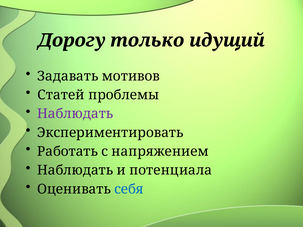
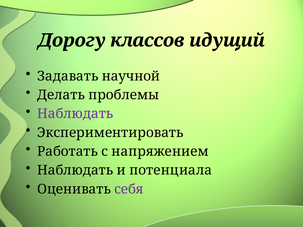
только: только -> классов (147, 40)
мотивов: мотивов -> научной (131, 76)
Статей: Статей -> Делать (61, 95)
себя colour: blue -> purple (129, 189)
